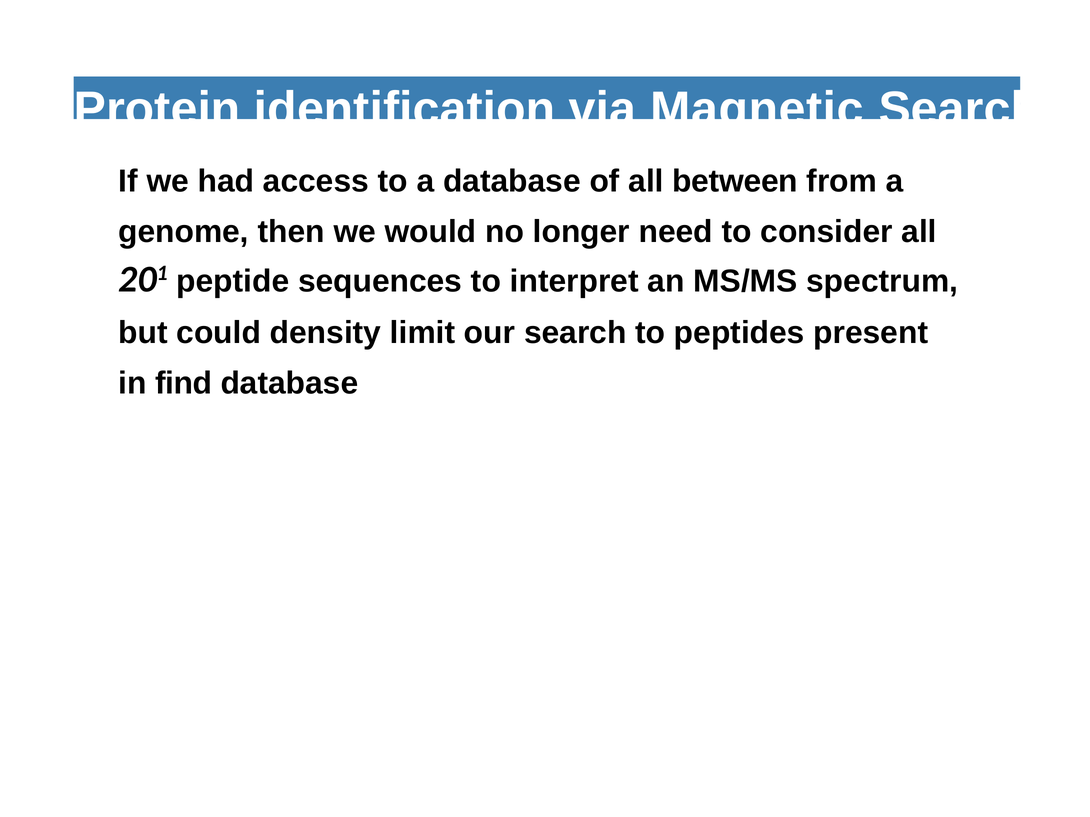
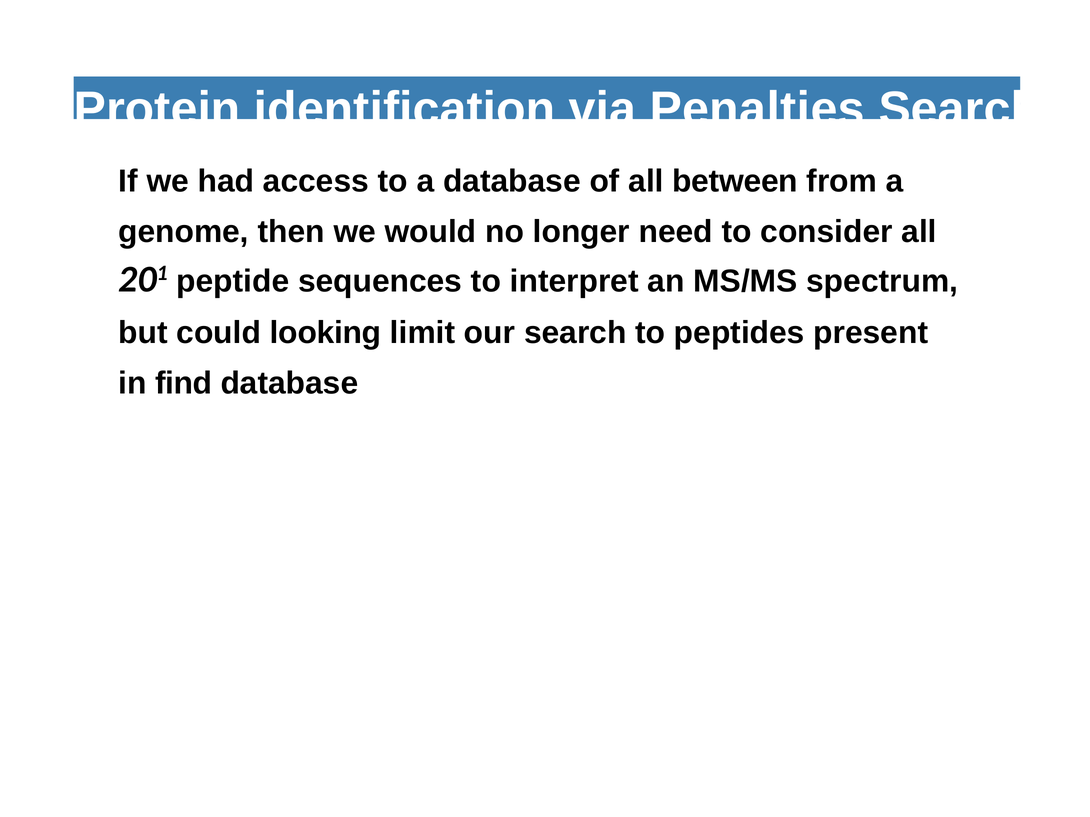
Magnetic: Magnetic -> Penalties (757, 109)
density: density -> looking (326, 333)
